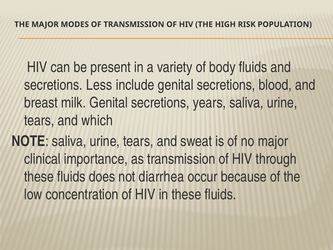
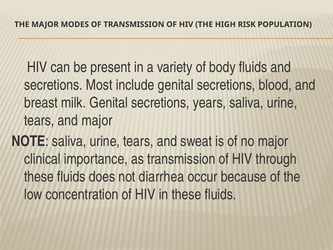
Less: Less -> Most (99, 85)
and which: which -> major (97, 120)
